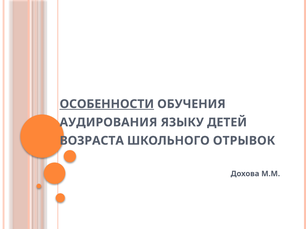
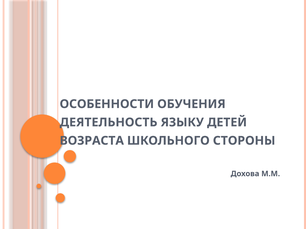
ОСОБЕННОСТИ underline: present -> none (107, 104)
АУДИРОВАНИЯ: АУДИРОВАНИЯ -> ДЕЯТЕЛЬНОСТЬ (109, 123)
ОТРЫВОК: ОТРЫВОК -> СТОРОНЫ (244, 141)
